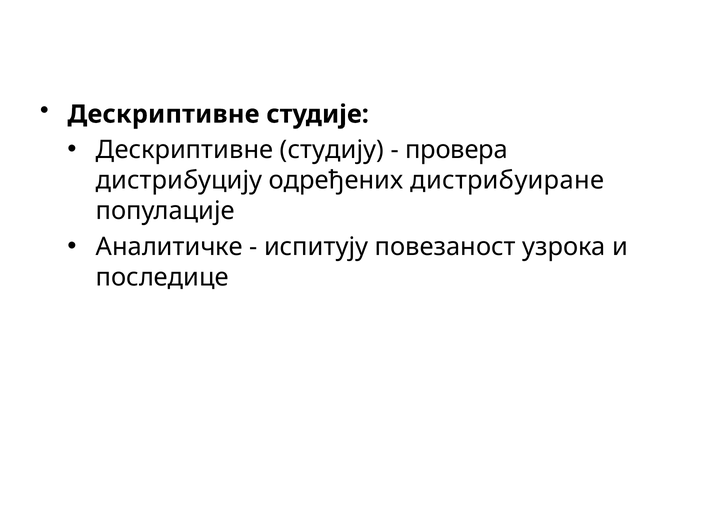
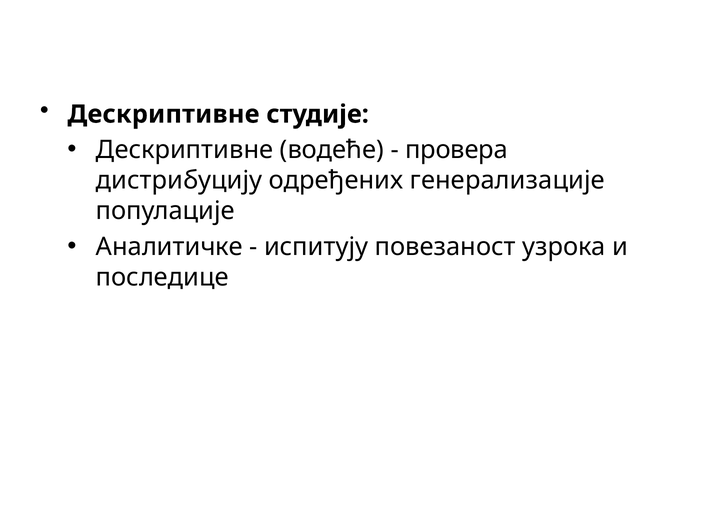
студију: студију -> водеће (332, 150)
дистрибуиране: дистрибуиране -> генерализације (507, 181)
